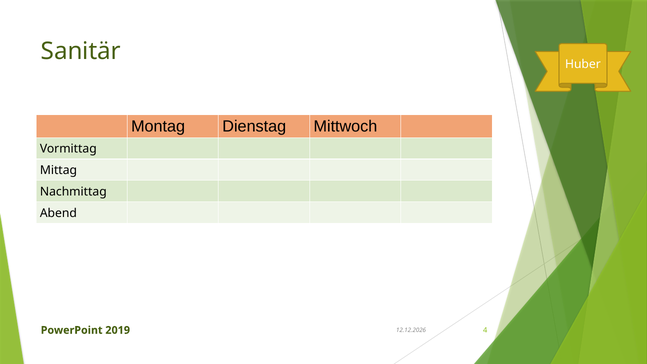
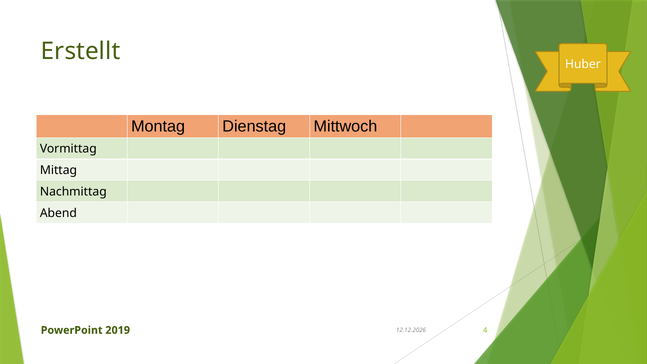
Sanitär: Sanitär -> Erstellt (81, 51)
